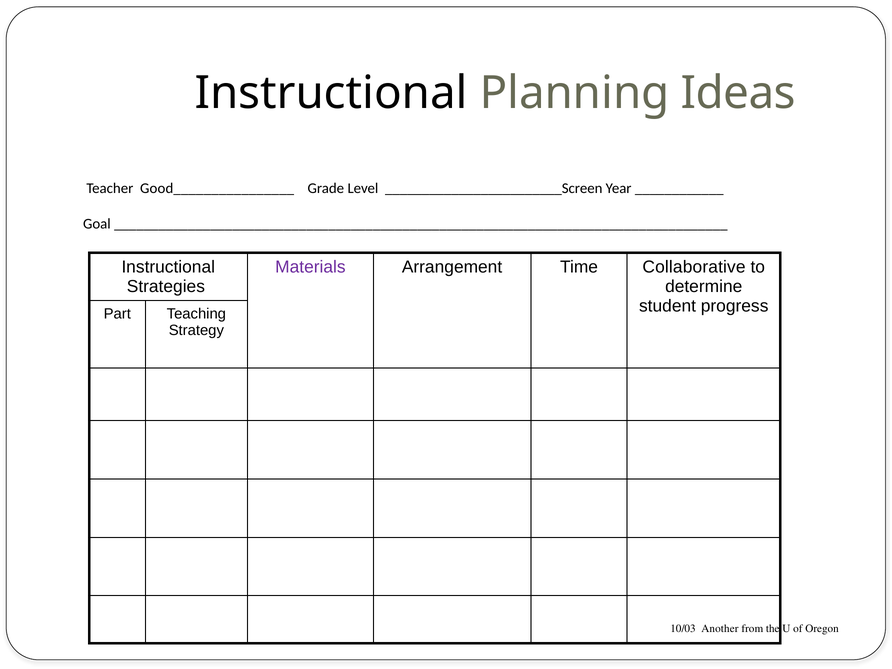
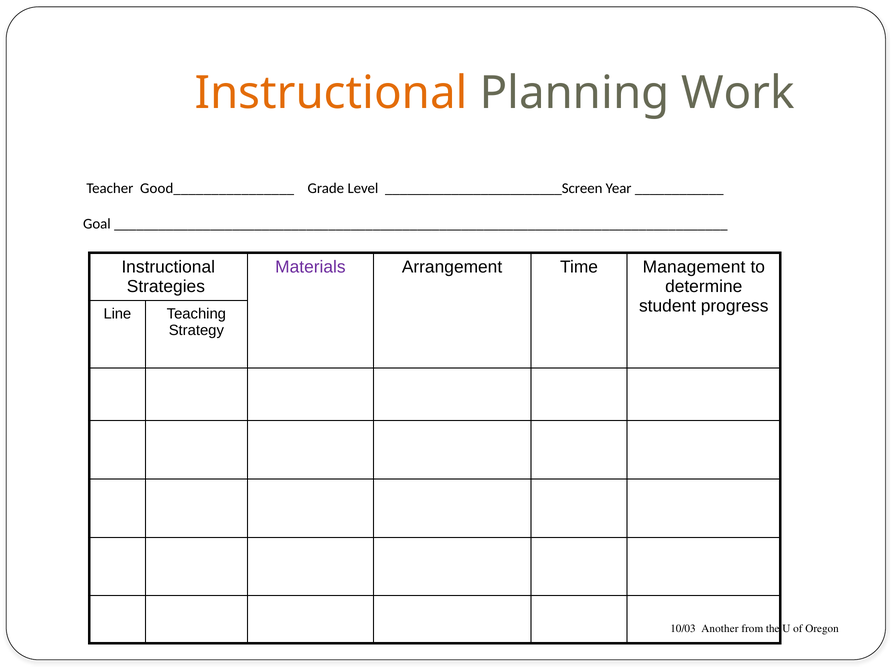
Instructional colour: black -> orange (331, 93)
Ideas: Ideas -> Work (738, 93)
Collaborative: Collaborative -> Management (694, 267)
Part: Part -> Line (117, 314)
